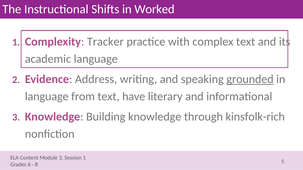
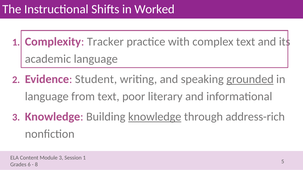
Address: Address -> Student (96, 79)
have: have -> poor (134, 97)
knowledge underline: none -> present (155, 117)
kinsfolk-rich: kinsfolk-rich -> address-rich (255, 117)
